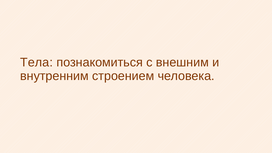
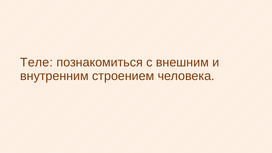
Тела: Тела -> Теле (37, 62)
